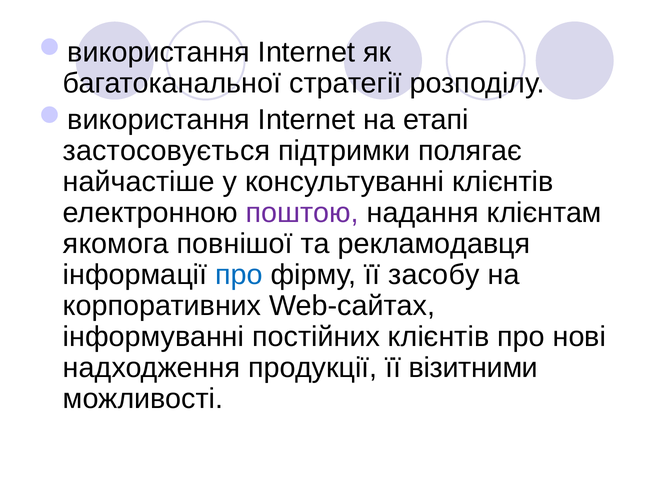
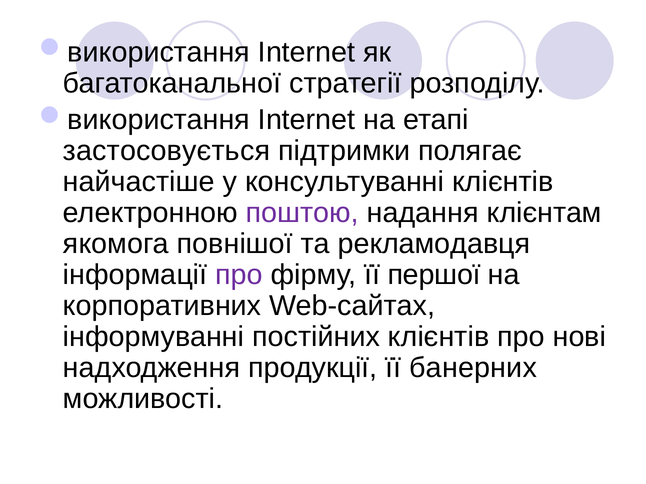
про colour: blue -> purple (239, 275)
засобу: засобу -> першої (434, 275)
візитними: візитними -> банерних (473, 368)
